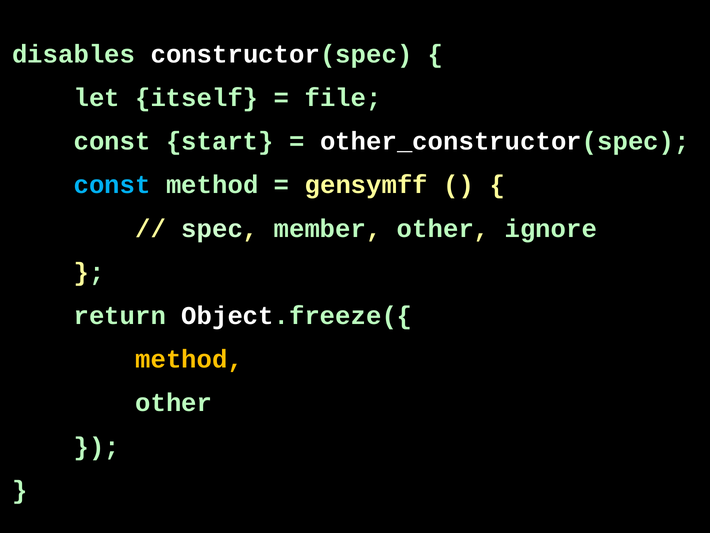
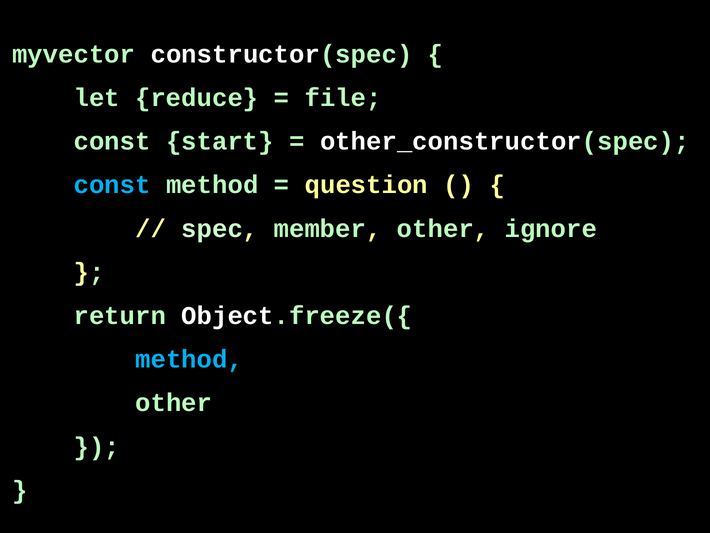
disables: disables -> myvector (74, 54)
itself: itself -> reduce (197, 98)
gensymff: gensymff -> question (366, 185)
method colour: yellow -> light blue (189, 359)
